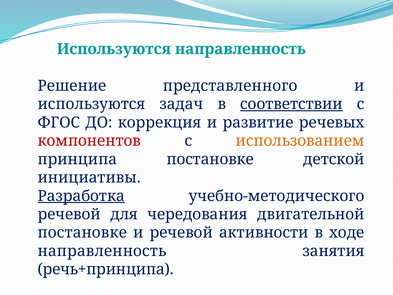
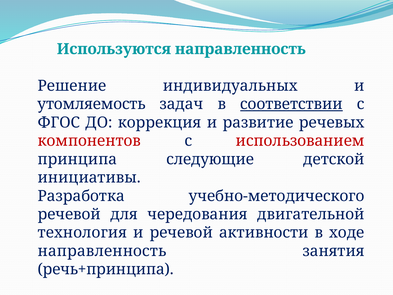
представленного: представленного -> индивидуальных (230, 86)
используются: используются -> утомляемость (92, 104)
использованием colour: orange -> red (300, 141)
принципа постановке: постановке -> следующие (210, 159)
Разработка underline: present -> none (81, 196)
постановке: постановке -> технология (82, 233)
